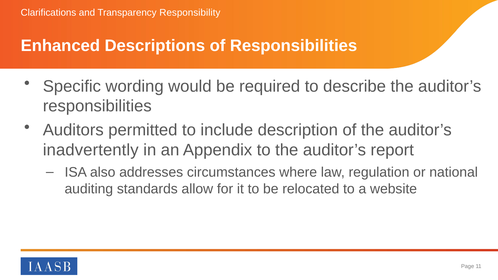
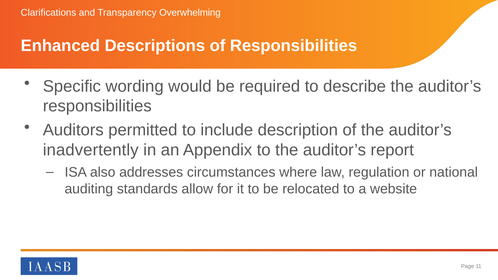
Responsibility: Responsibility -> Overwhelming (190, 13)
